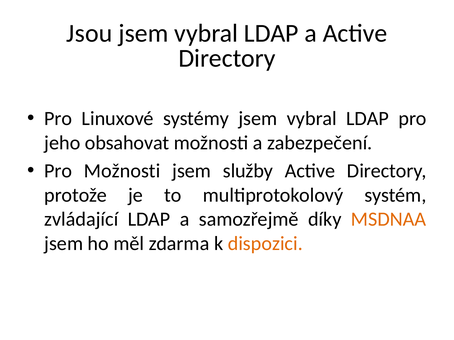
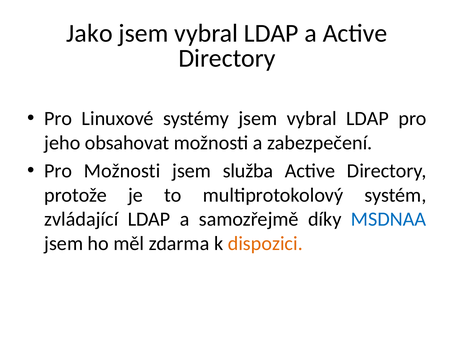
Jsou: Jsou -> Jako (89, 33)
služby: služby -> služba (248, 171)
MSDNAA colour: orange -> blue (389, 220)
